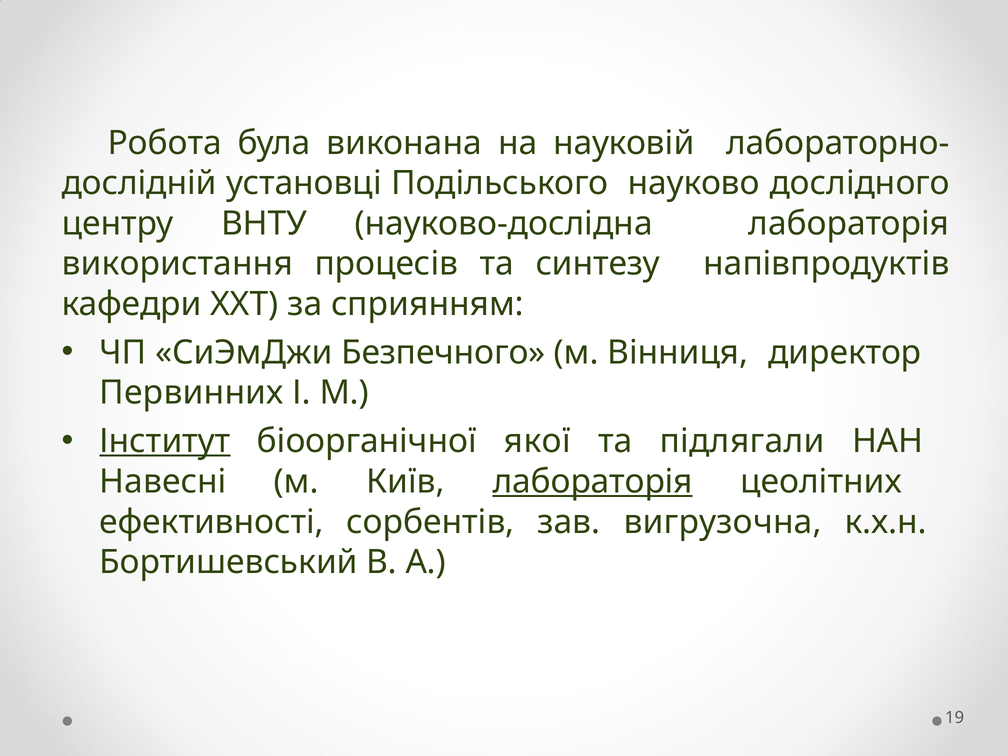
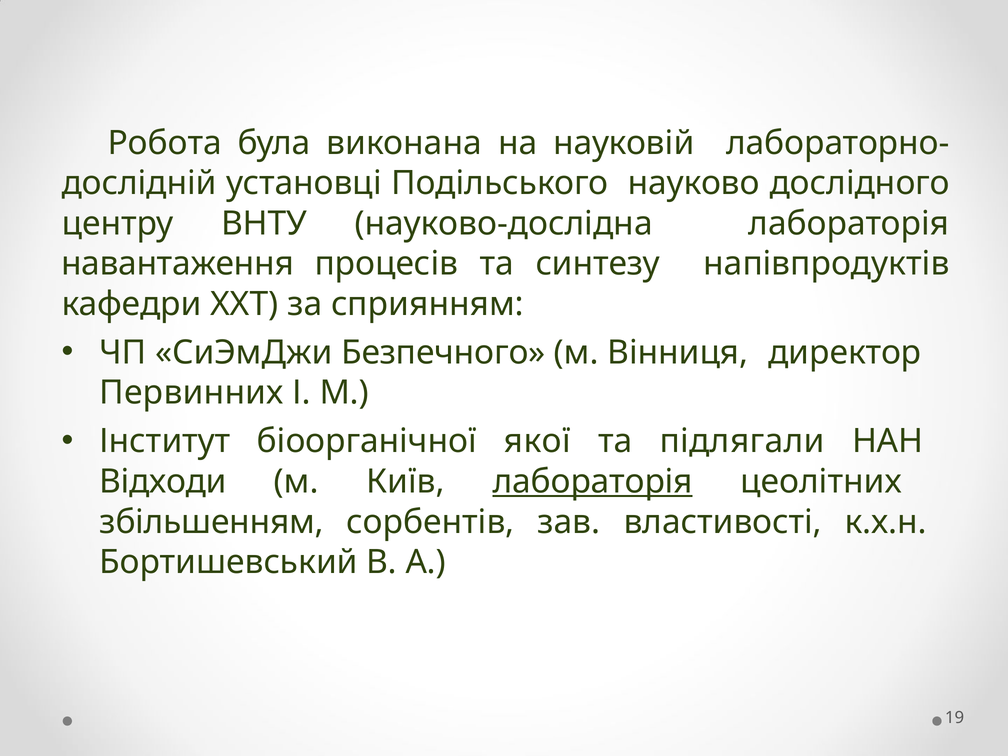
використання: використання -> навантаження (178, 264)
Інститут underline: present -> none (165, 441)
Навесні: Навесні -> Відходи (163, 482)
ефективності: ефективності -> збільшенням (212, 522)
вигрузочна: вигрузочна -> властивості (723, 522)
